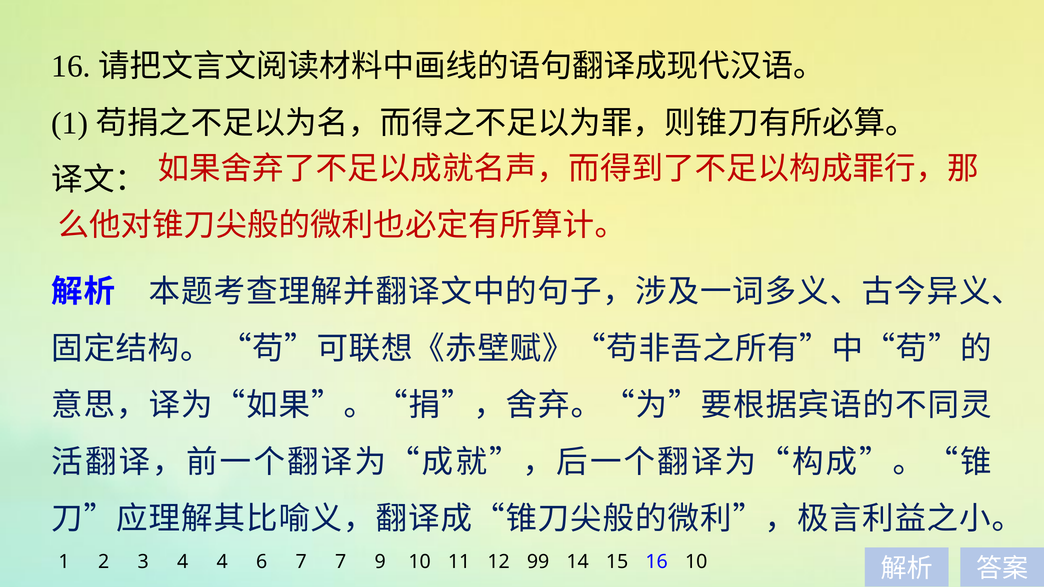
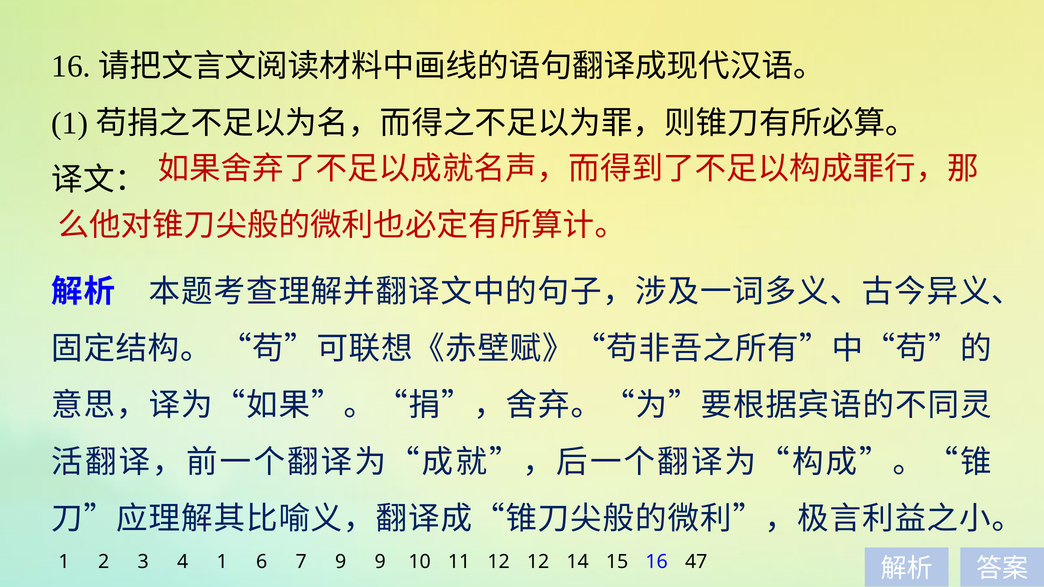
4 4: 4 -> 1 (222, 562)
7 7: 7 -> 9 (341, 562)
12 99: 99 -> 12 (538, 562)
16 10: 10 -> 47 (696, 562)
